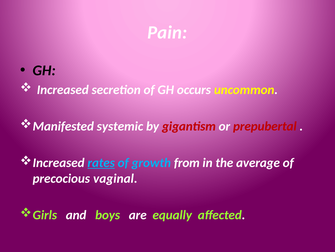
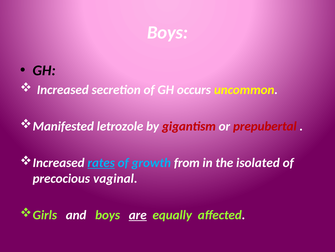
Pain: Pain -> Boys (168, 32)
systemic: systemic -> letrozole (120, 126)
average: average -> isolated (258, 162)
are underline: none -> present (138, 214)
